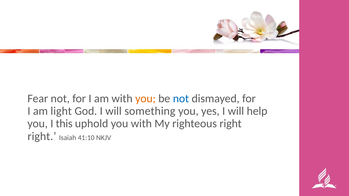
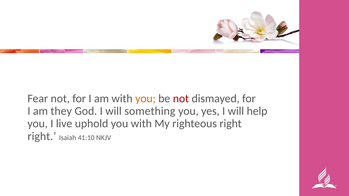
not colour: blue -> red (181, 99)
light: light -> they (61, 111)
this: this -> live (64, 124)
